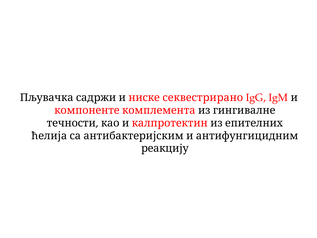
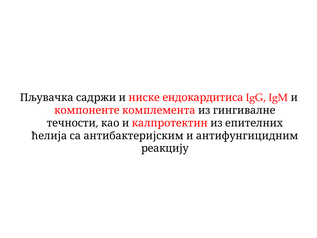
секвестрирано: секвестрирано -> ендокардитиса (203, 98)
